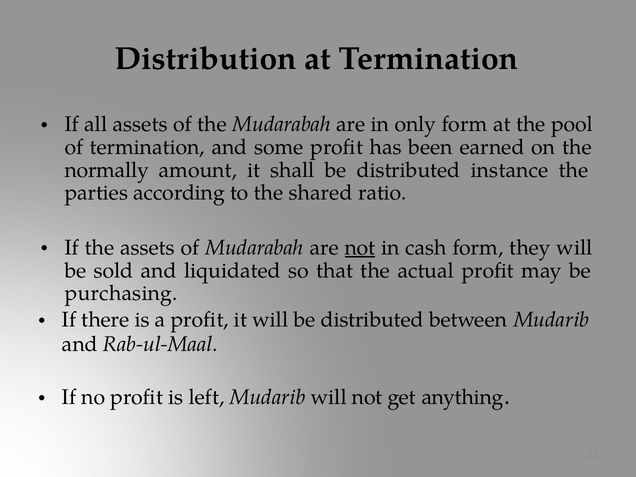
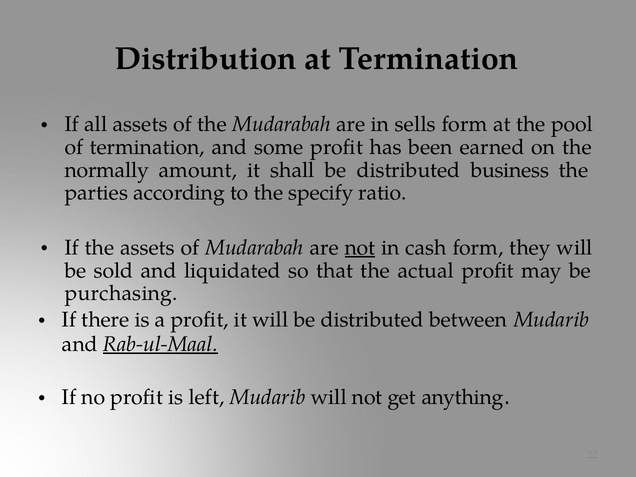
only: only -> sells (415, 124)
instance: instance -> business (510, 170)
shared: shared -> specify (321, 193)
Rab-ul-Maal underline: none -> present (160, 344)
